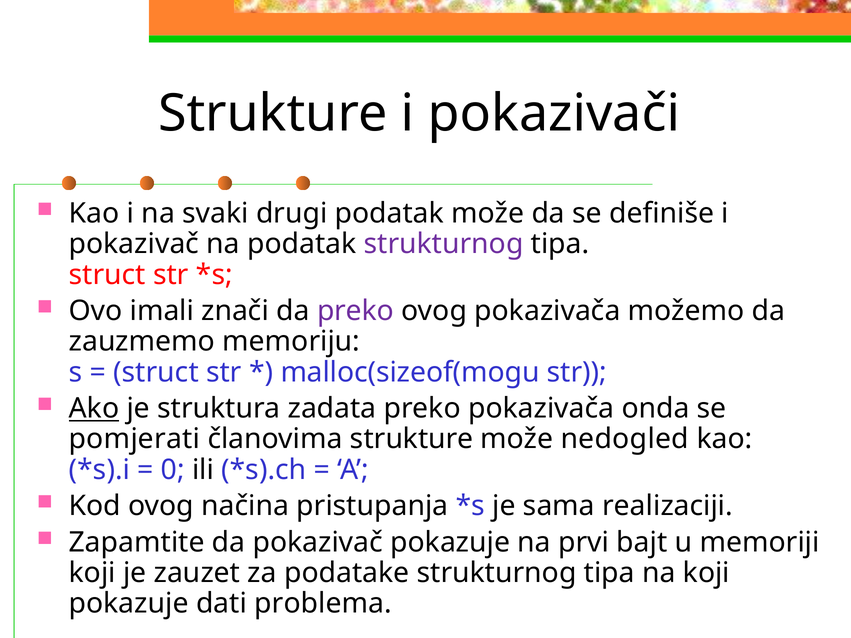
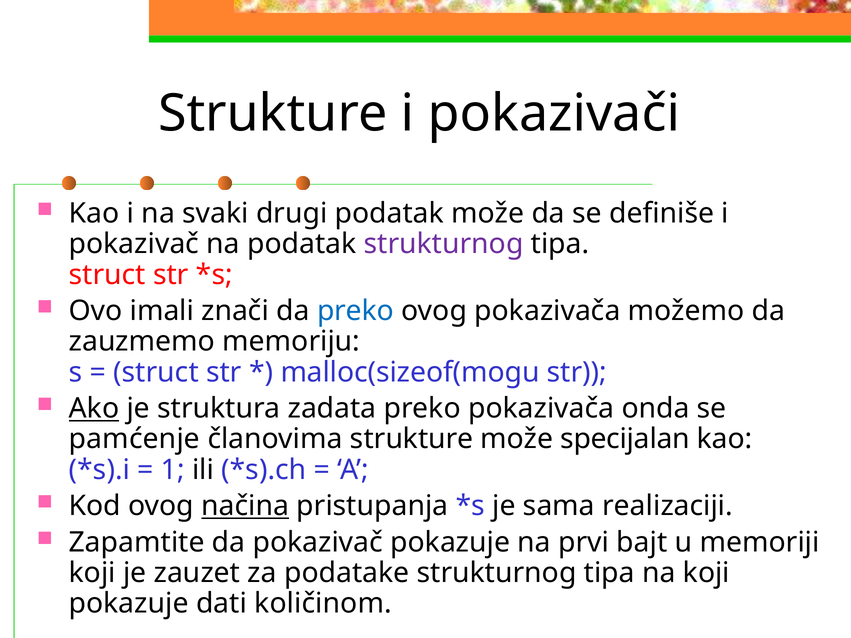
preko colour: purple -> blue (356, 311)
pomjerati: pomjerati -> pamćenje (134, 439)
nedogled: nedogled -> specijalan (625, 439)
0: 0 -> 1 (173, 470)
načina underline: none -> present (245, 506)
problema: problema -> količinom (323, 604)
